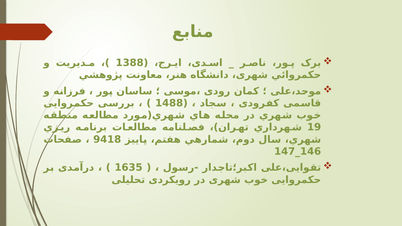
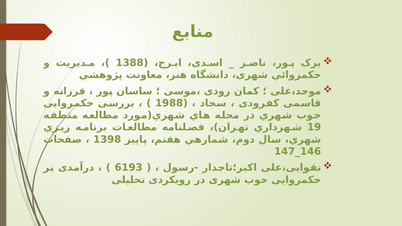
1488: 1488 -> 1988 (169, 103)
9418: 9418 -> 1398 (107, 139)
1635: 1635 -> 6193 (129, 168)
